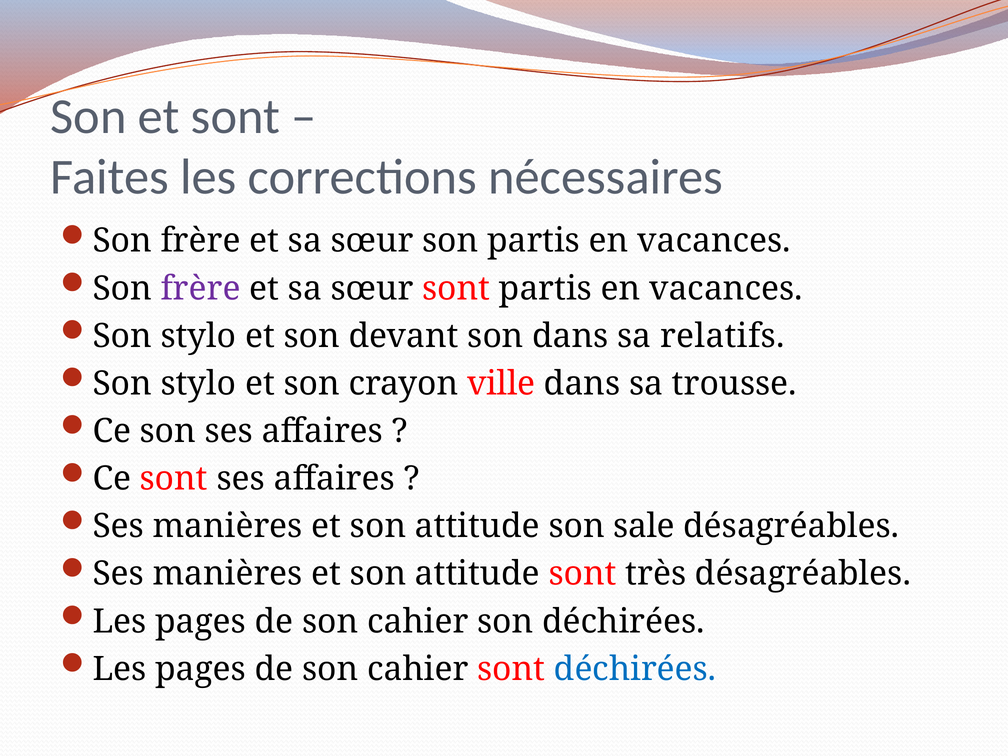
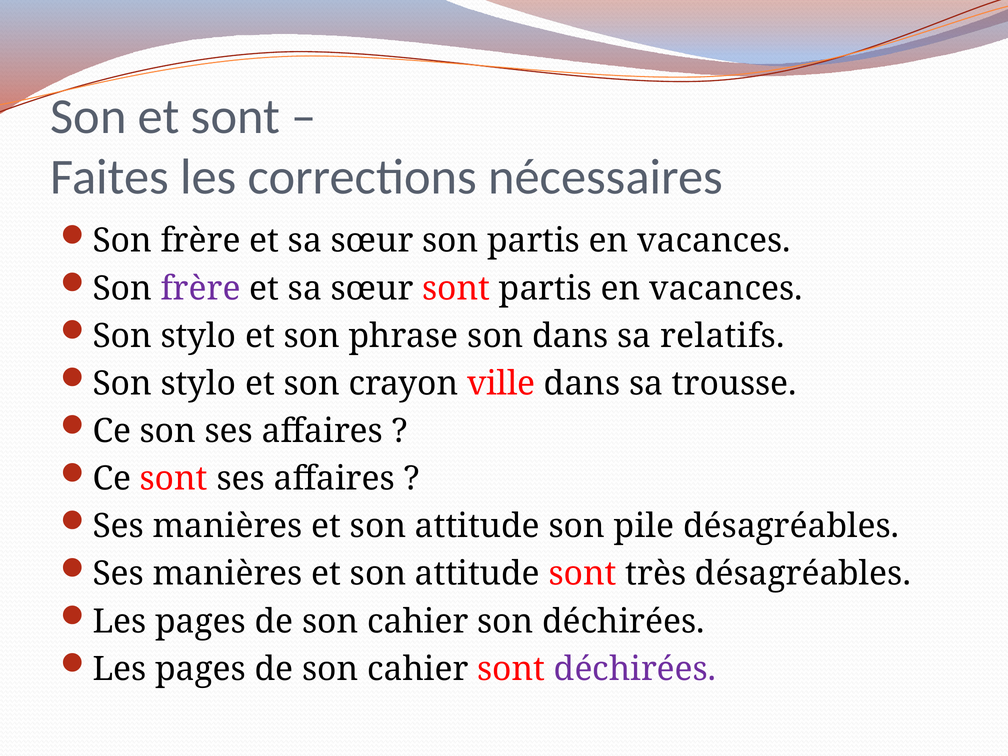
devant: devant -> phrase (404, 336)
sale: sale -> pile (644, 526)
déchirées colour: blue -> purple (635, 669)
